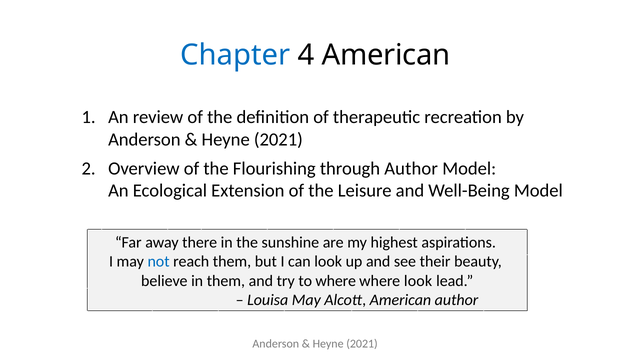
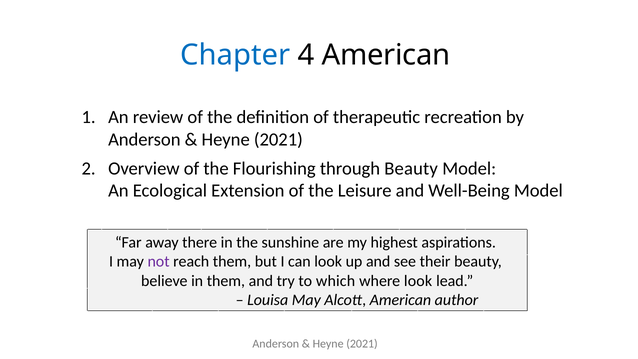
through Author: Author -> Beauty (411, 168)
not colour: blue -> purple (159, 262)
to where: where -> which (336, 281)
